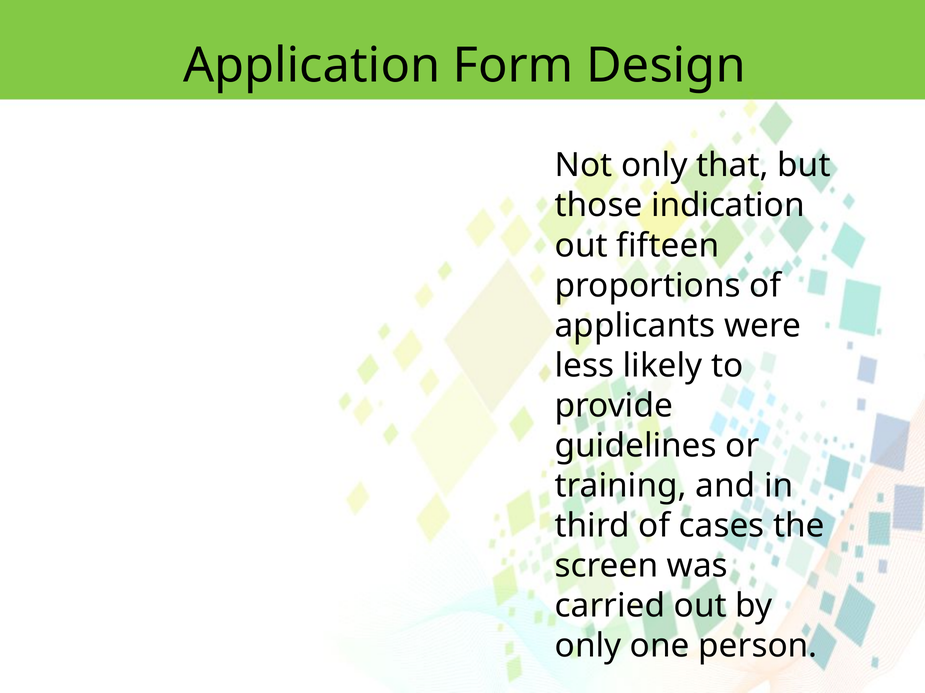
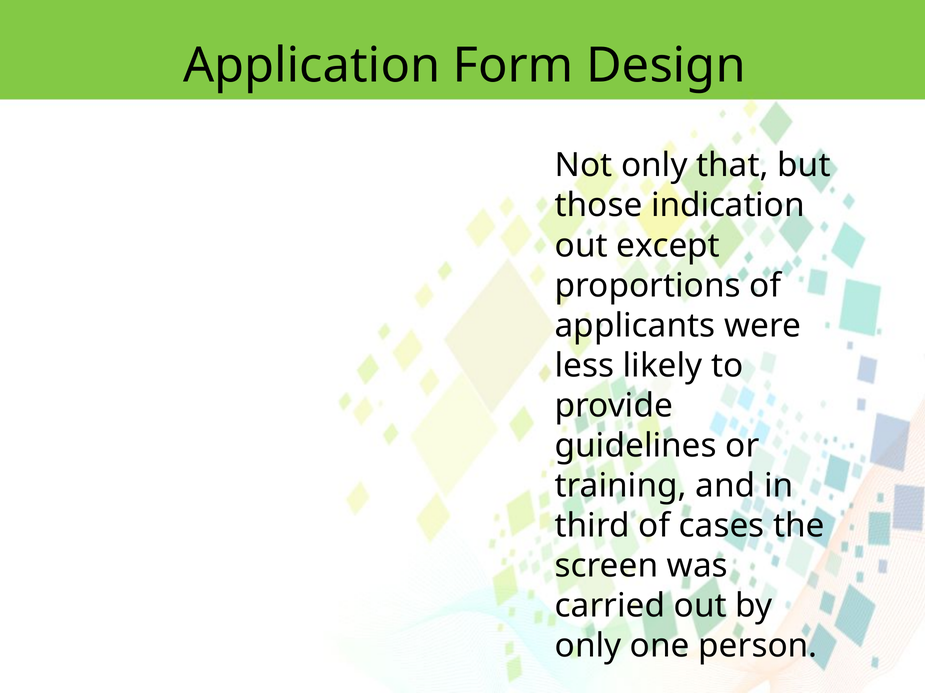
fifteen: fifteen -> except (668, 246)
